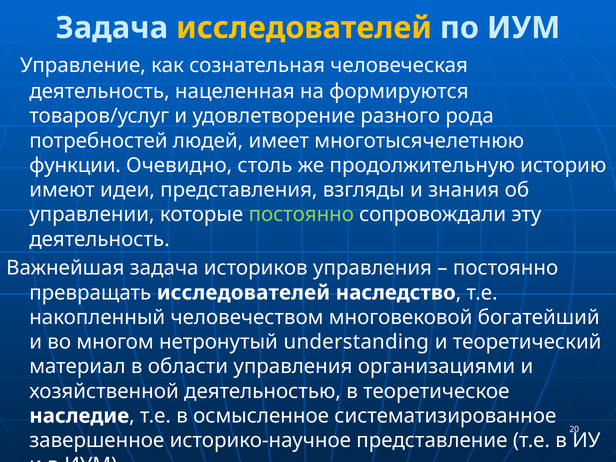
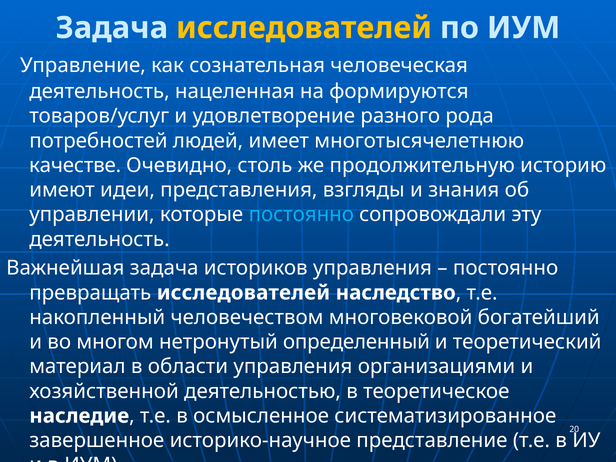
функции: функции -> качестве (75, 165)
постоянно colour: light green -> light blue (301, 215)
understanding: understanding -> определенный (356, 342)
